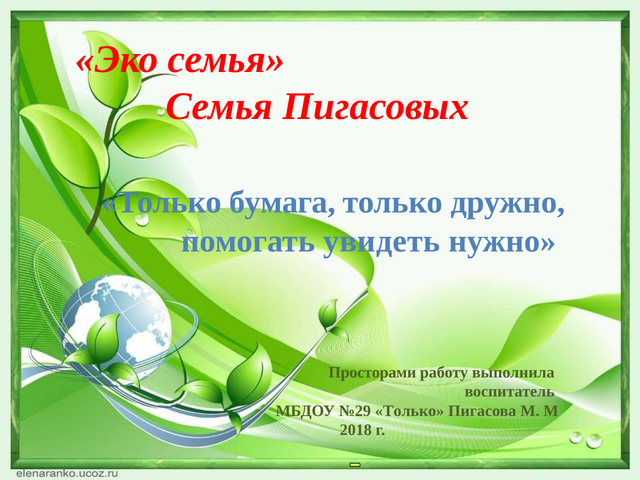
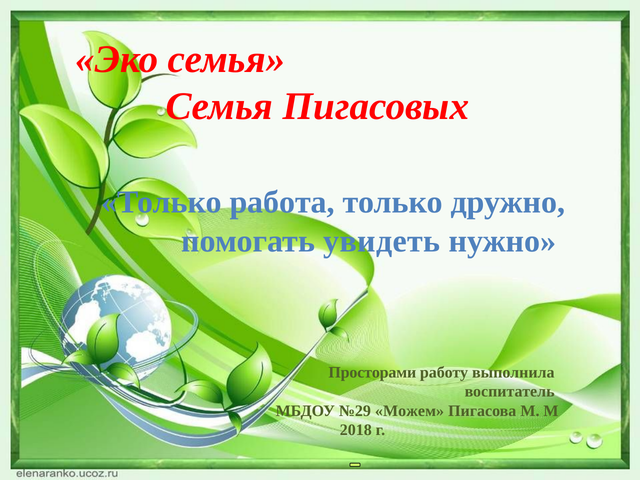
бумага: бумага -> работа (282, 202)
№29 Только: Только -> Можем (410, 411)
